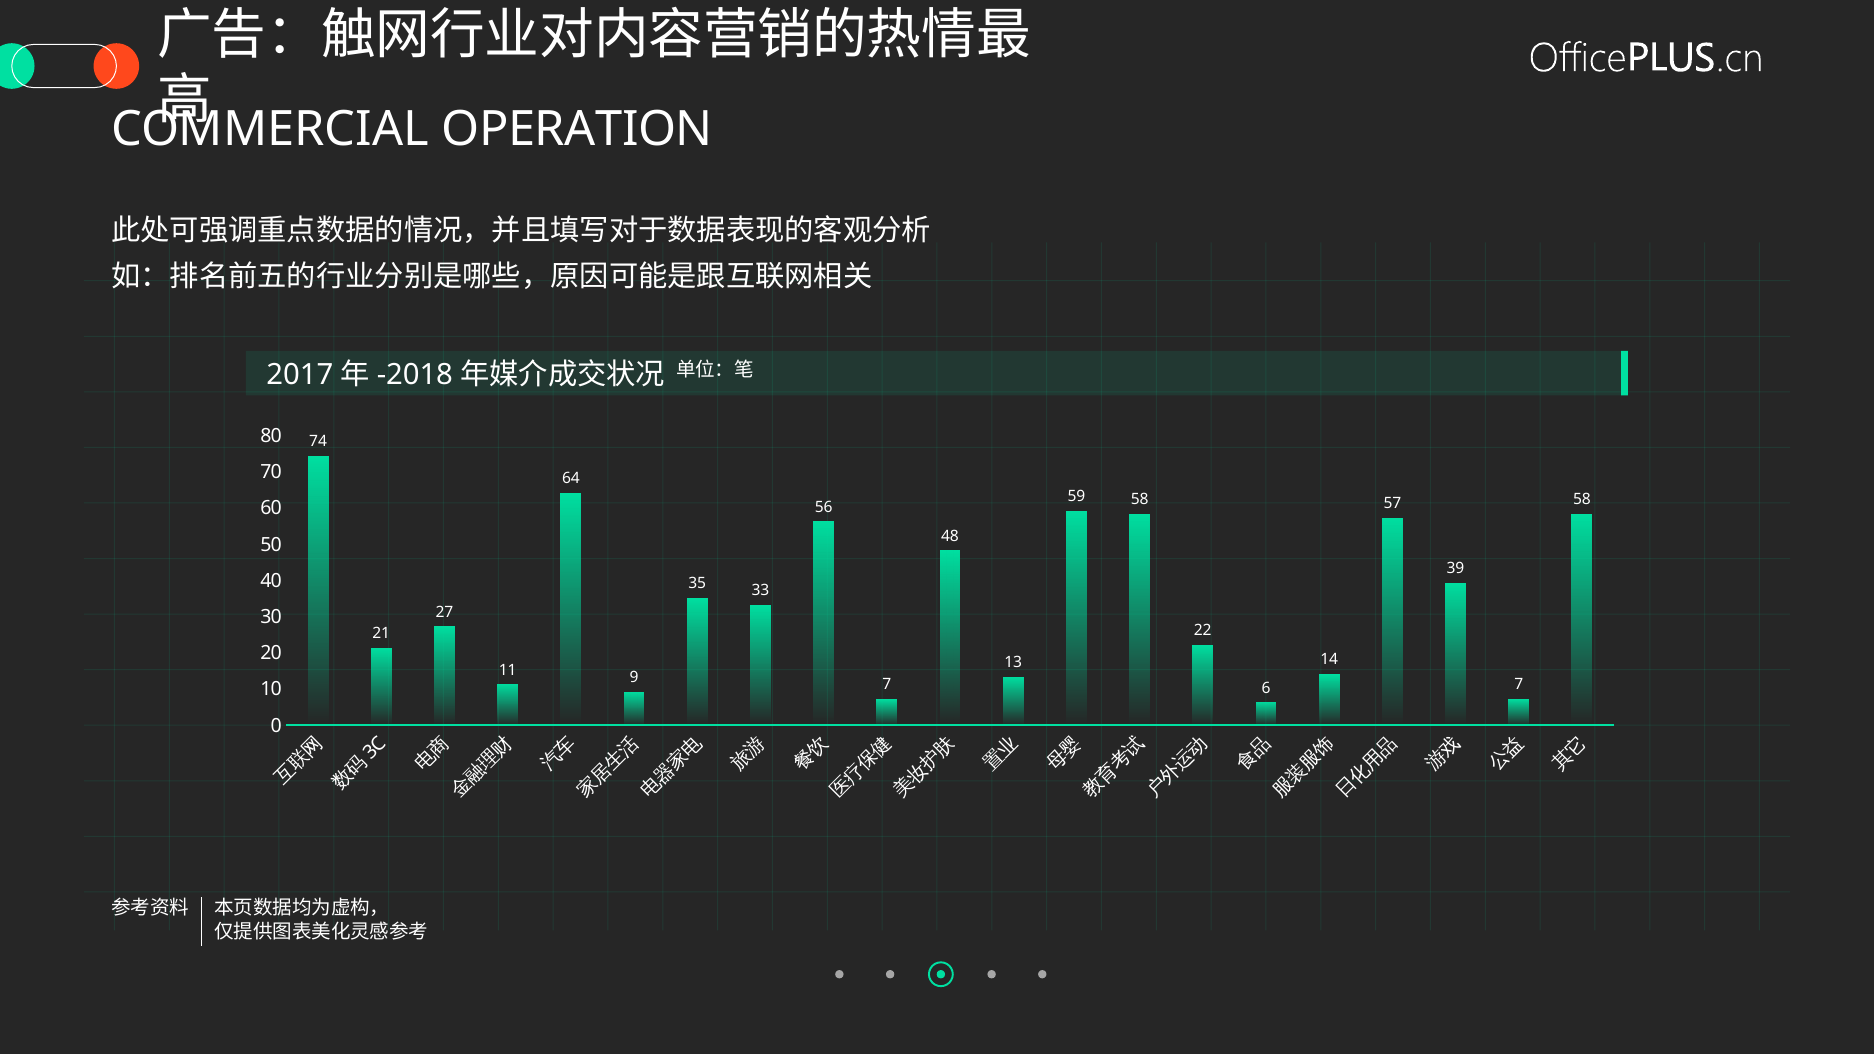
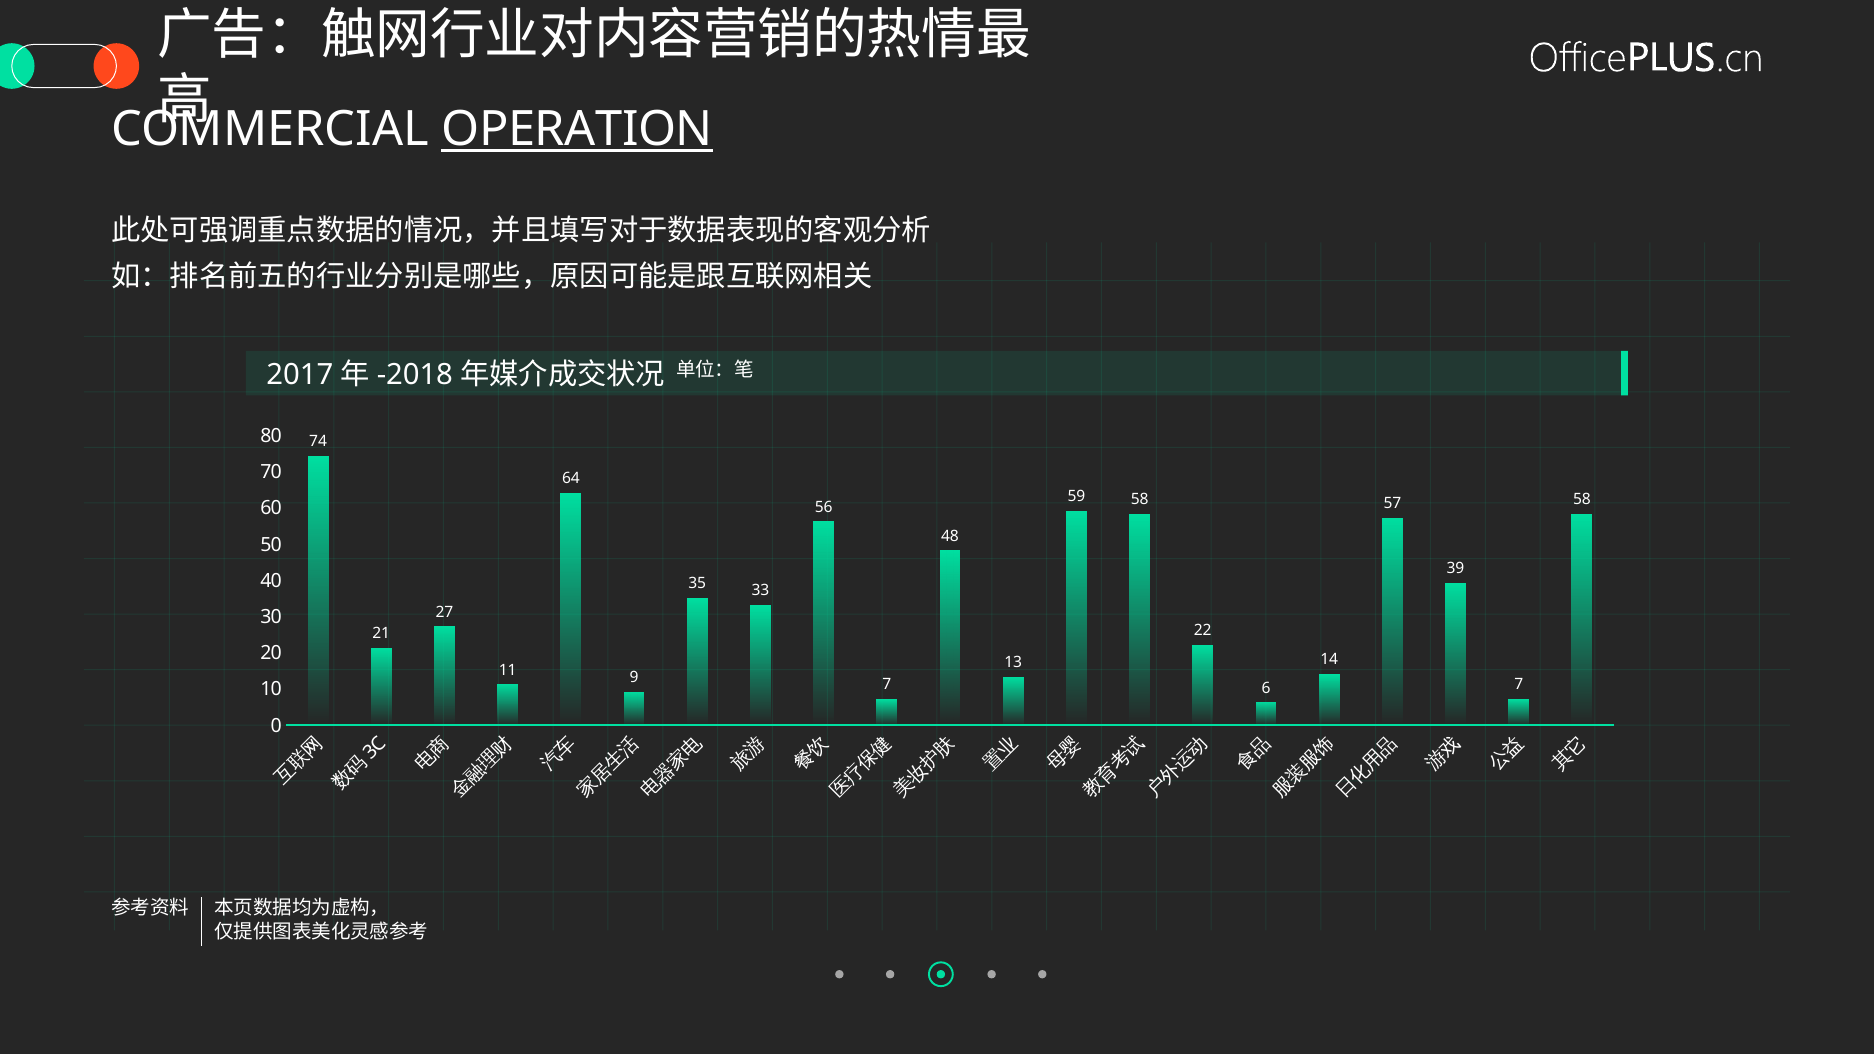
OPERATION underline: none -> present (577, 129)
